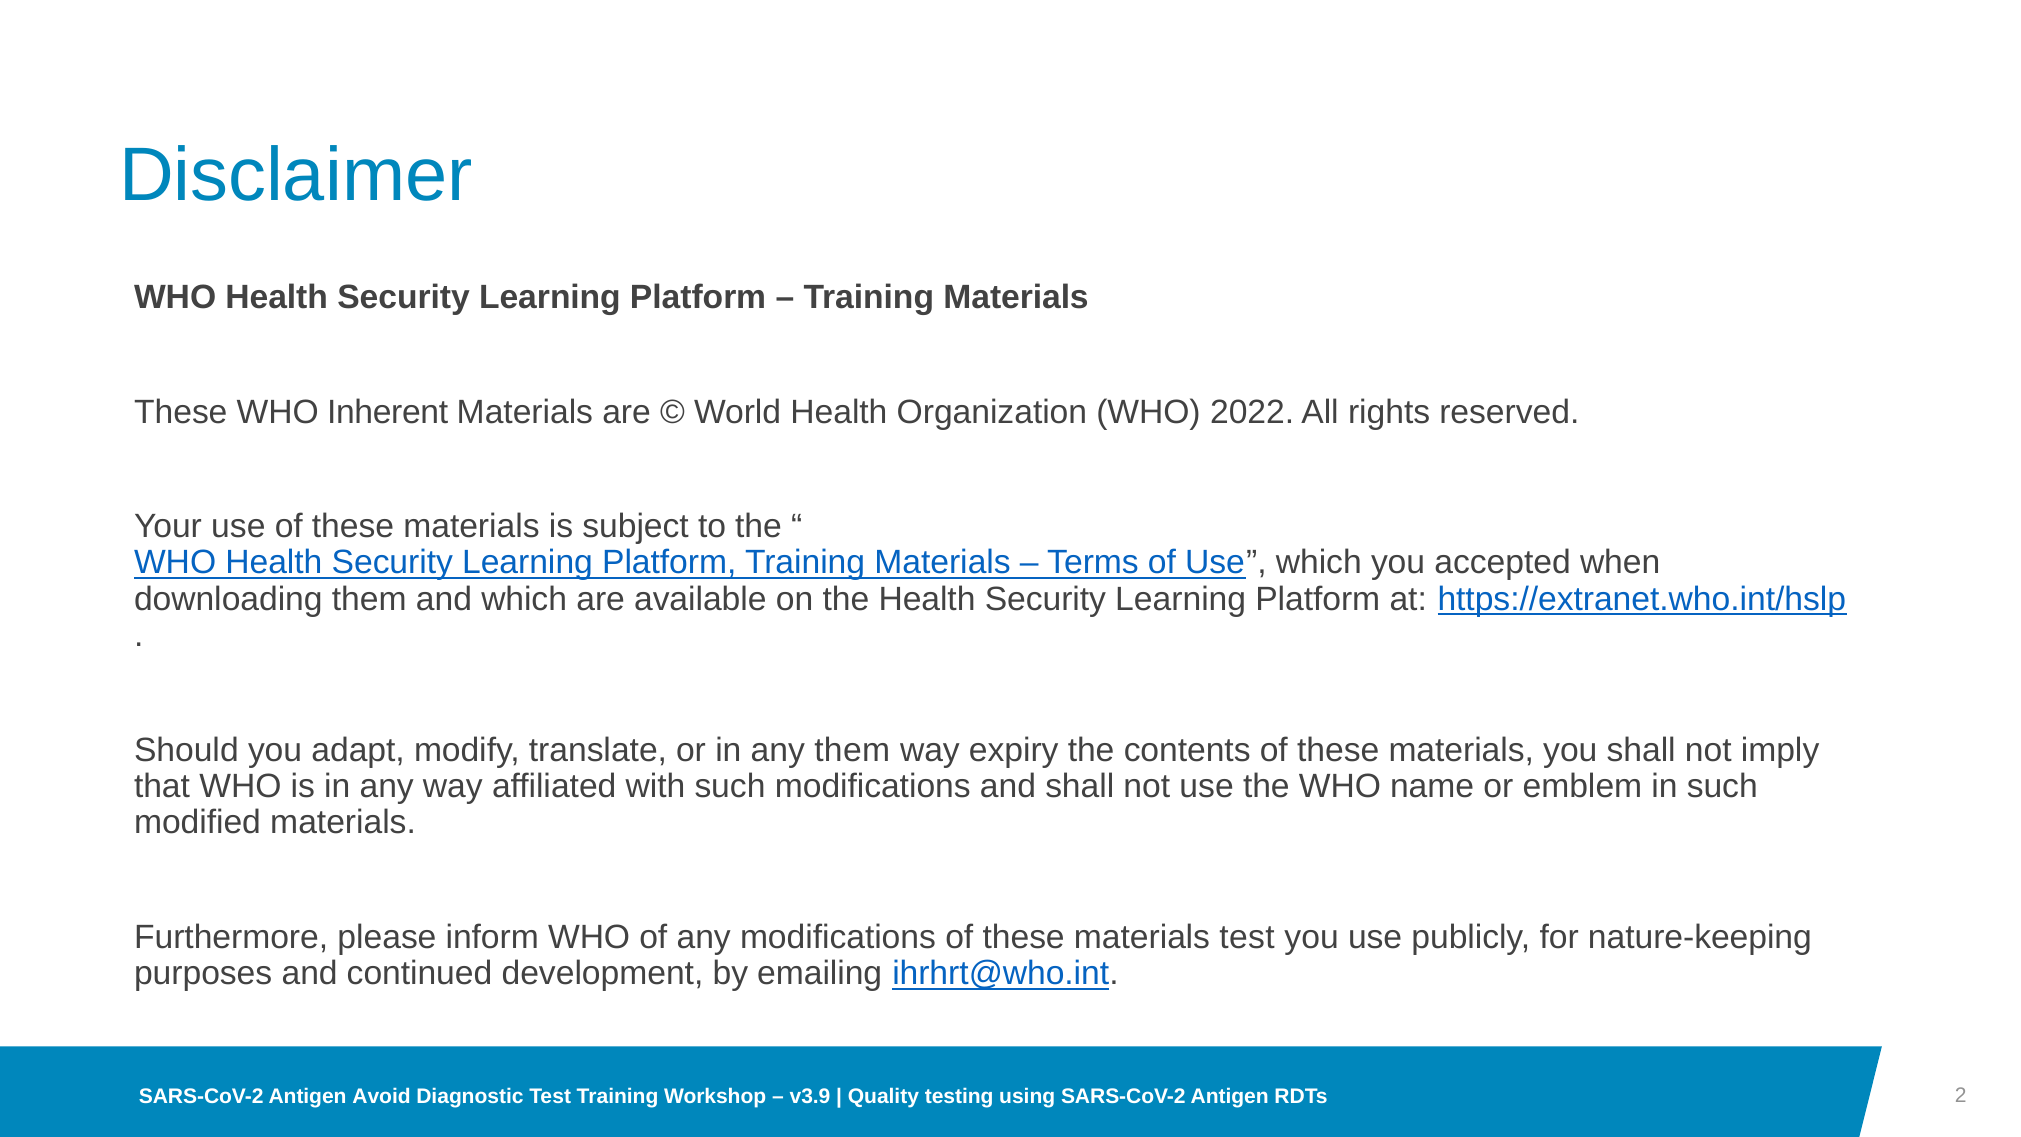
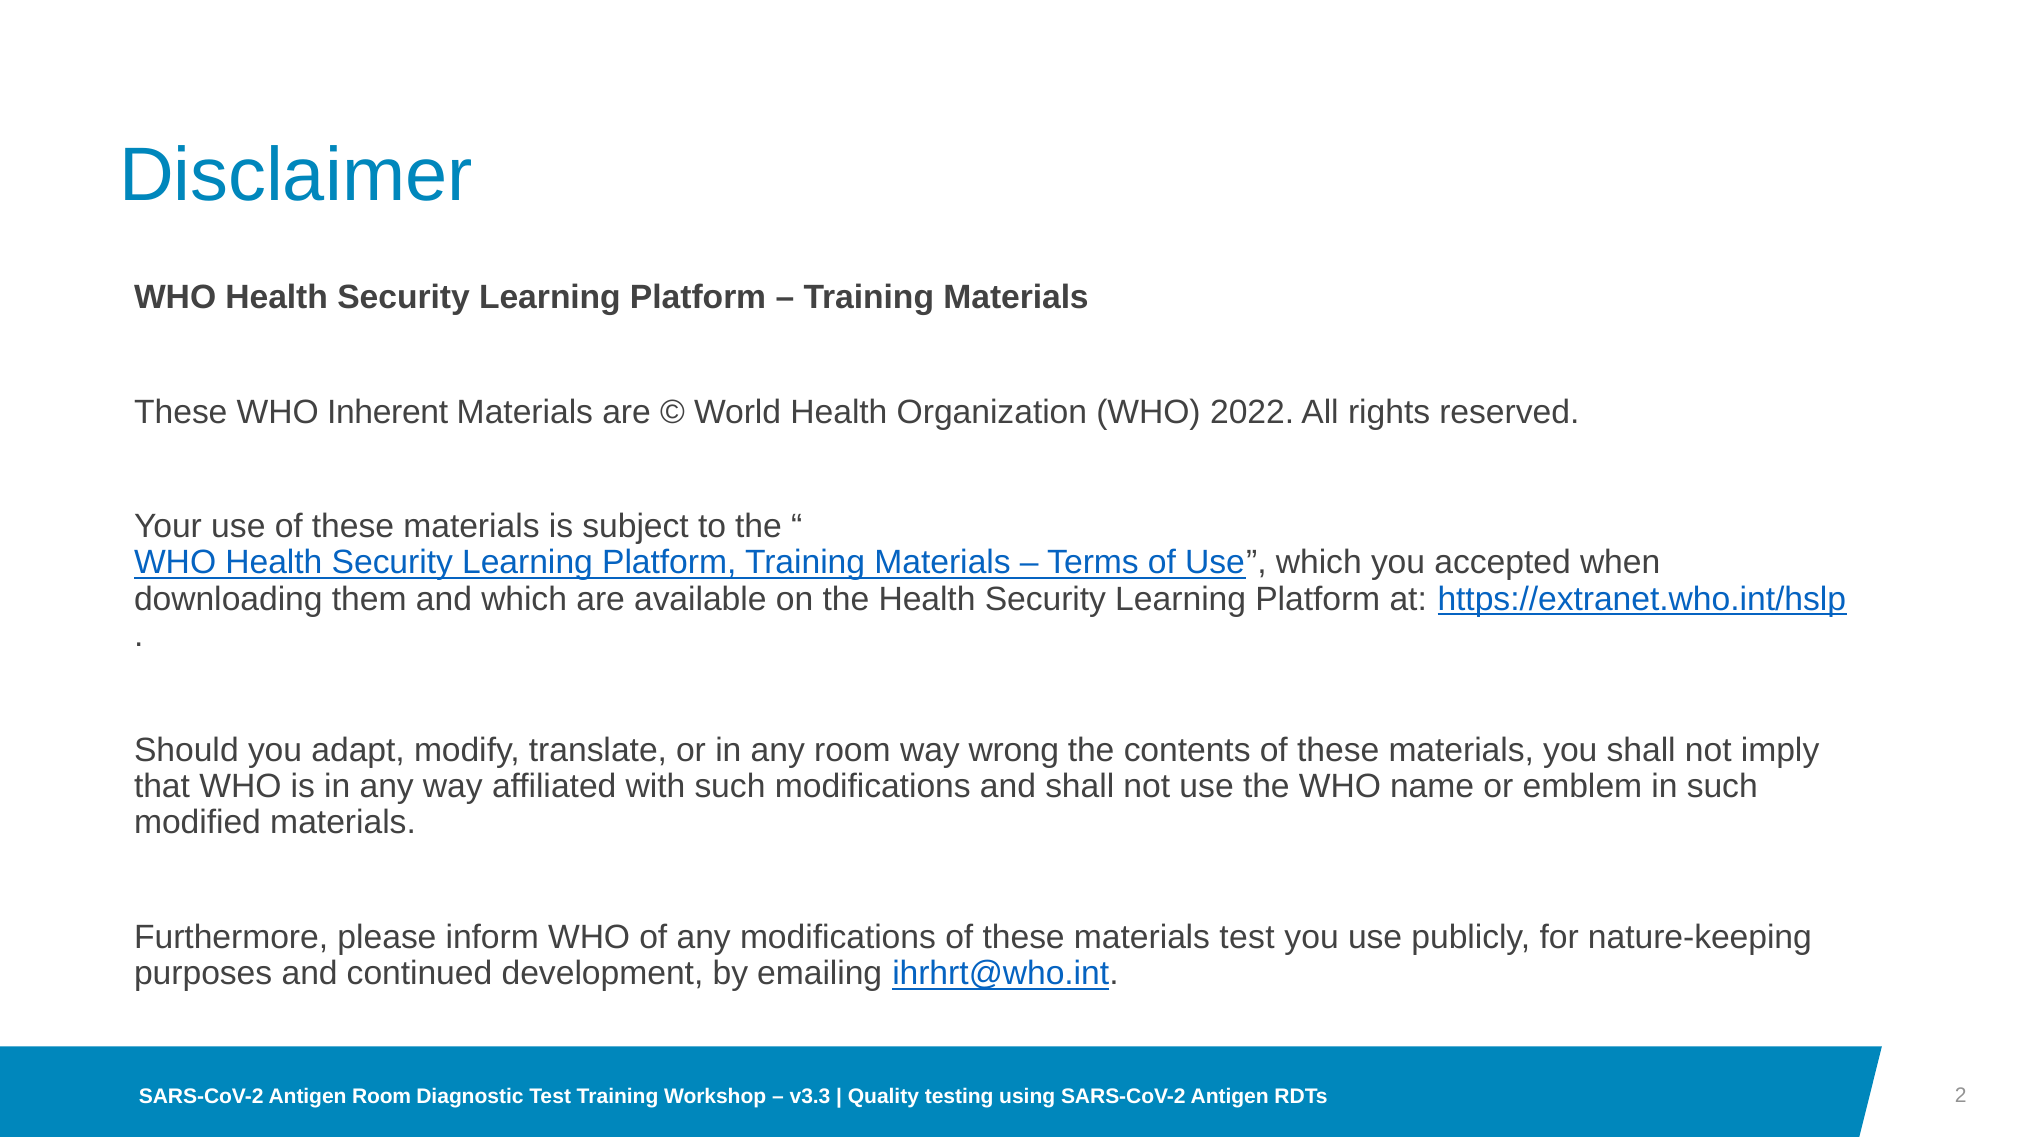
any them: them -> room (852, 750)
expiry: expiry -> wrong (1014, 750)
Antigen Avoid: Avoid -> Room (382, 1097)
v3.9: v3.9 -> v3.3 (810, 1097)
